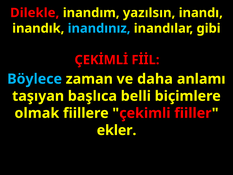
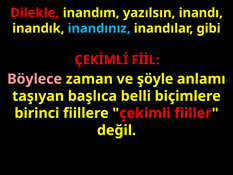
Böylece colour: light blue -> pink (35, 79)
daha: daha -> şöyle (155, 79)
olmak: olmak -> birinci (37, 113)
ekler: ekler -> değil (116, 130)
